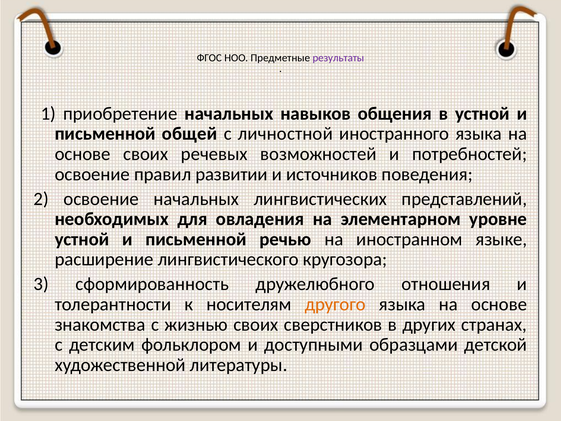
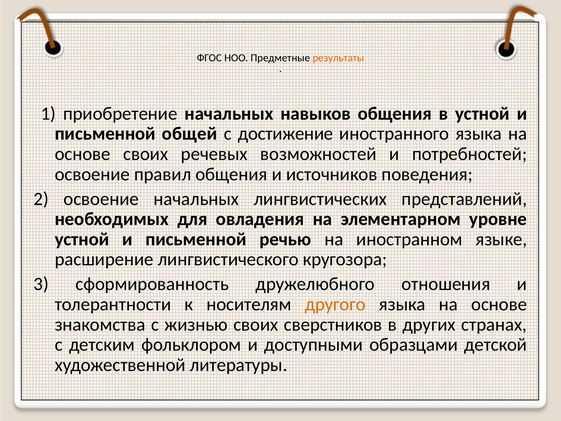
результаты colour: purple -> orange (338, 58)
личностной: личностной -> достижение (286, 134)
правил развитии: развитии -> общения (231, 174)
